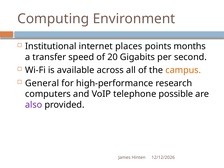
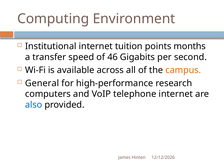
places: places -> tuition (129, 46)
20: 20 -> 46 (113, 57)
telephone possible: possible -> internet (176, 94)
also colour: purple -> blue (34, 105)
